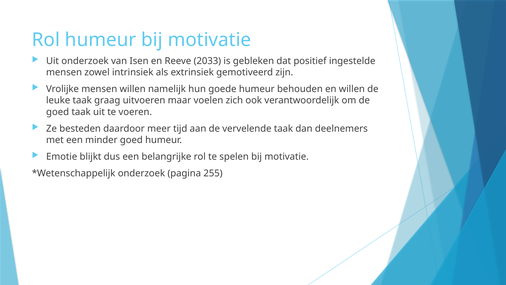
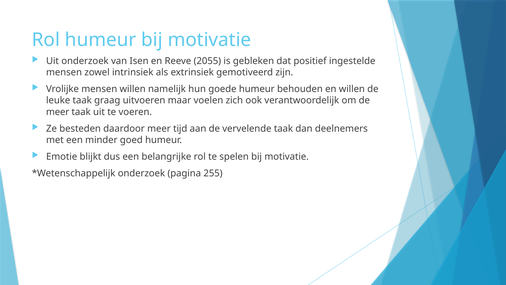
2033: 2033 -> 2055 (207, 61)
goed: goed -> meer (58, 112)
